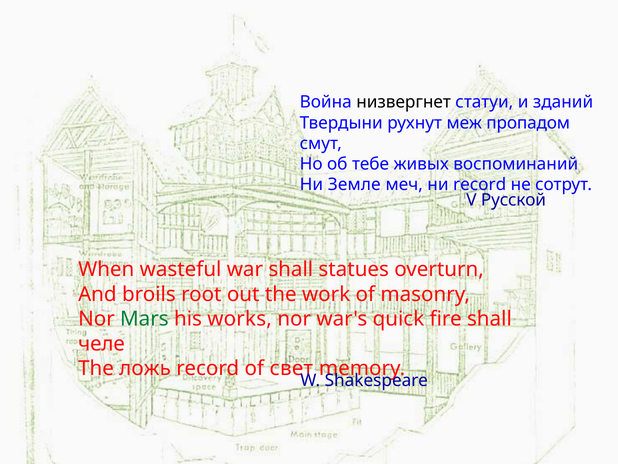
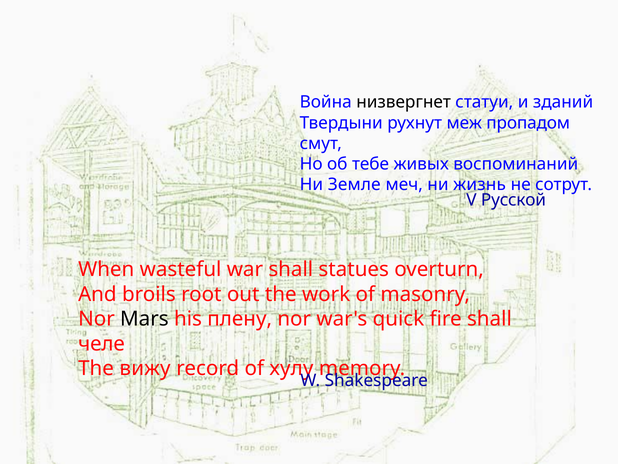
ни record: record -> жизнь (480, 185)
Mars colour: green -> black (144, 319)
works: works -> плену (240, 319)
ложь: ложь -> вижу (145, 368)
свет: свет -> хулу (291, 368)
